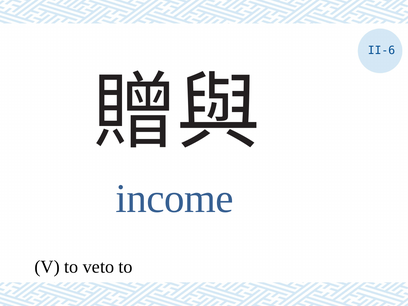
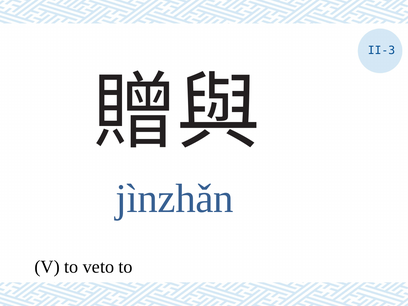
II-6: II-6 -> II-3 (381, 50)
income: income -> jìnzhǎn (175, 199)
